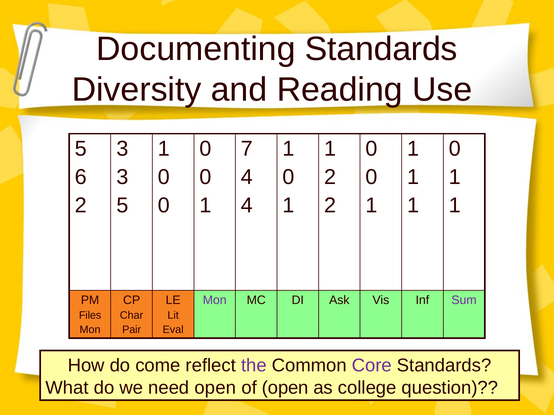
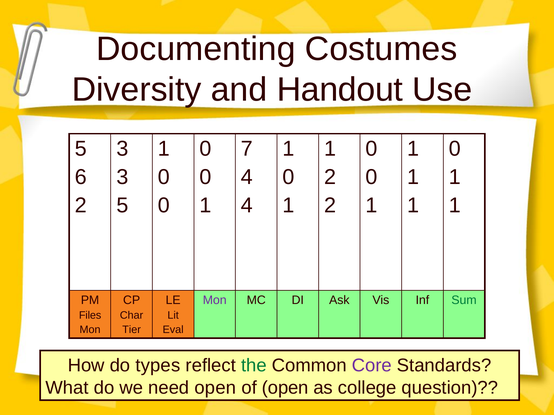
Documenting Standards: Standards -> Costumes (381, 49)
Reading: Reading -> Handout (340, 90)
Sum colour: purple -> green (464, 301)
Pair: Pair -> Tier (132, 330)
come: come -> types (158, 366)
the colour: purple -> green (254, 366)
